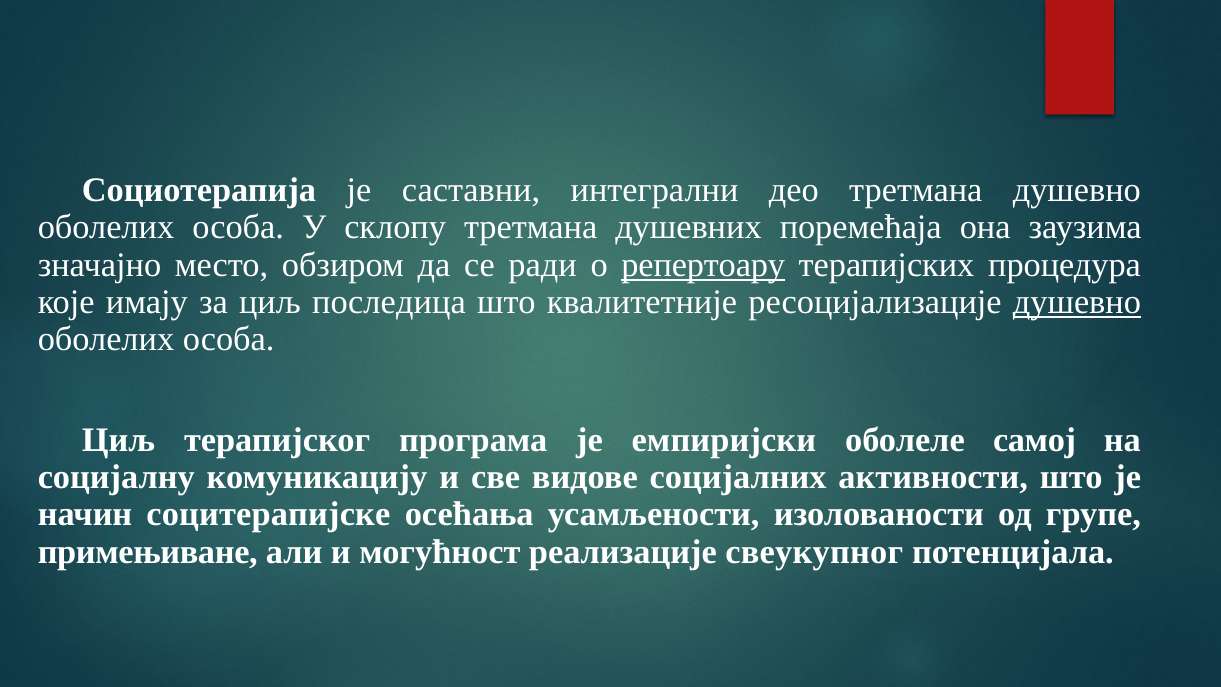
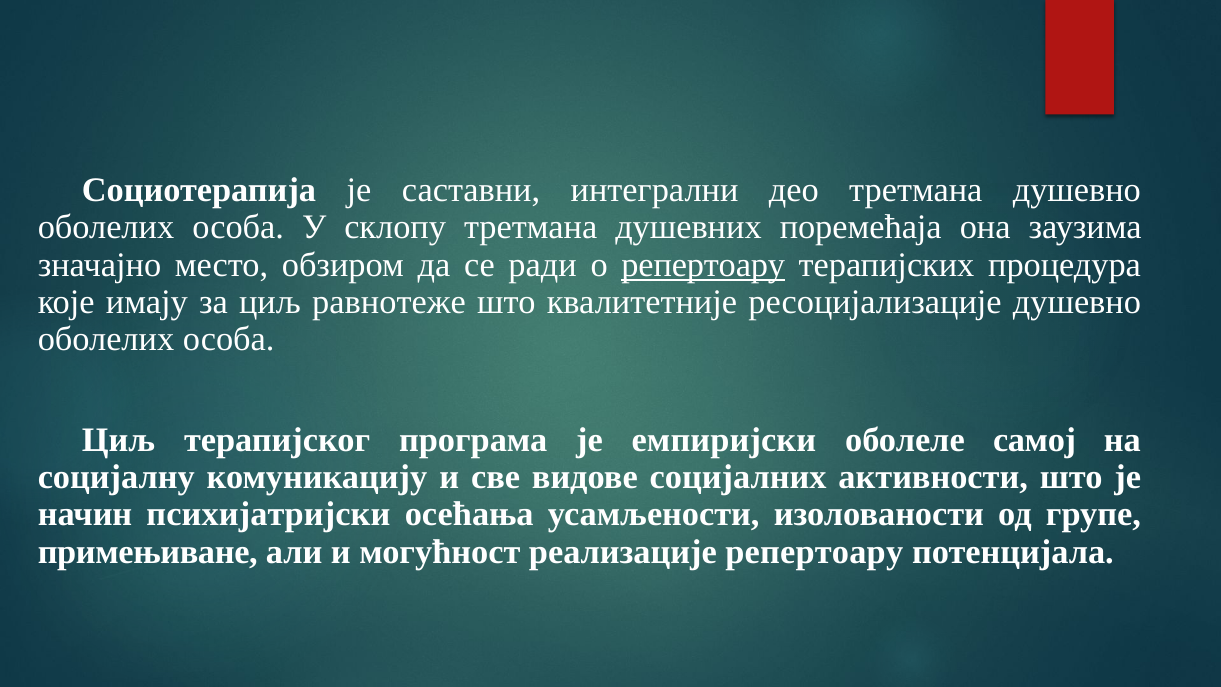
последица: последица -> равнотеже (389, 302)
душевно underline: present -> none (1077, 302)
социтерапијске: социтерапијске -> психијатријски (268, 514)
реализације свеукупног: свеукупног -> репертоару (814, 552)
